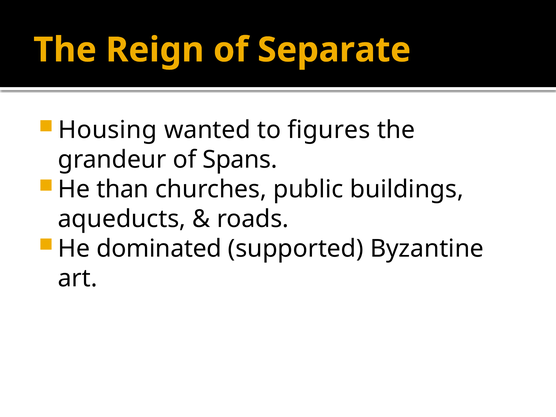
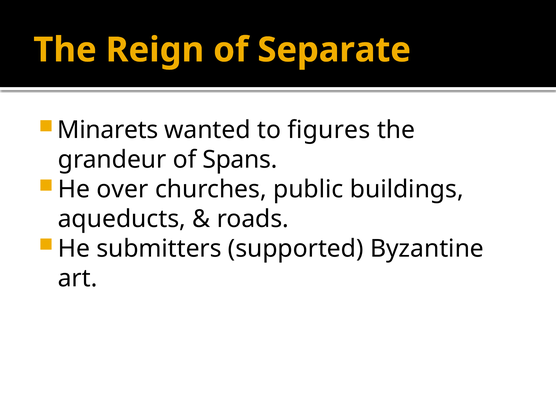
Housing: Housing -> Minarets (108, 130)
than: than -> over (122, 189)
dominated: dominated -> submitters (159, 249)
